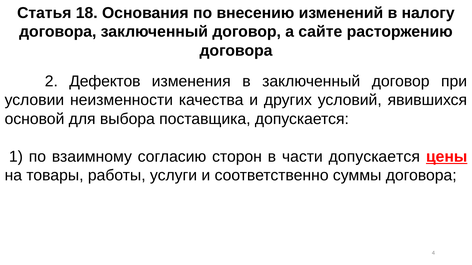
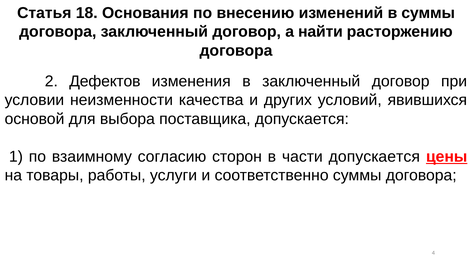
в налогу: налогу -> суммы (428, 13)
сайте: сайте -> найти (320, 32)
